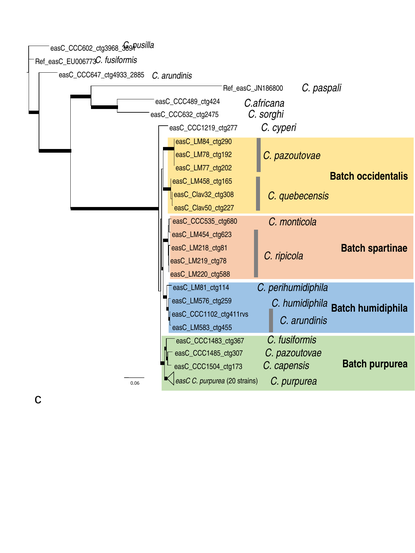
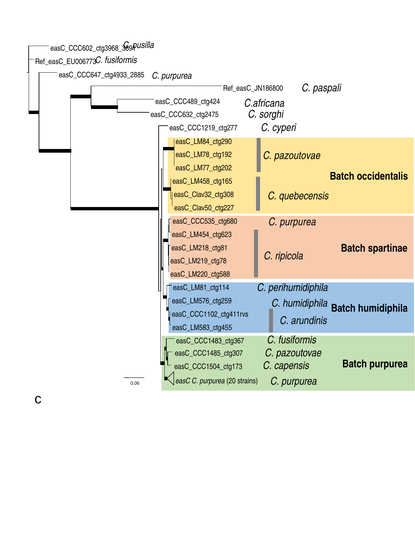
arundinis: arundinis -> purpurea (177, 76)
monticola: monticola -> purpurea (298, 222)
